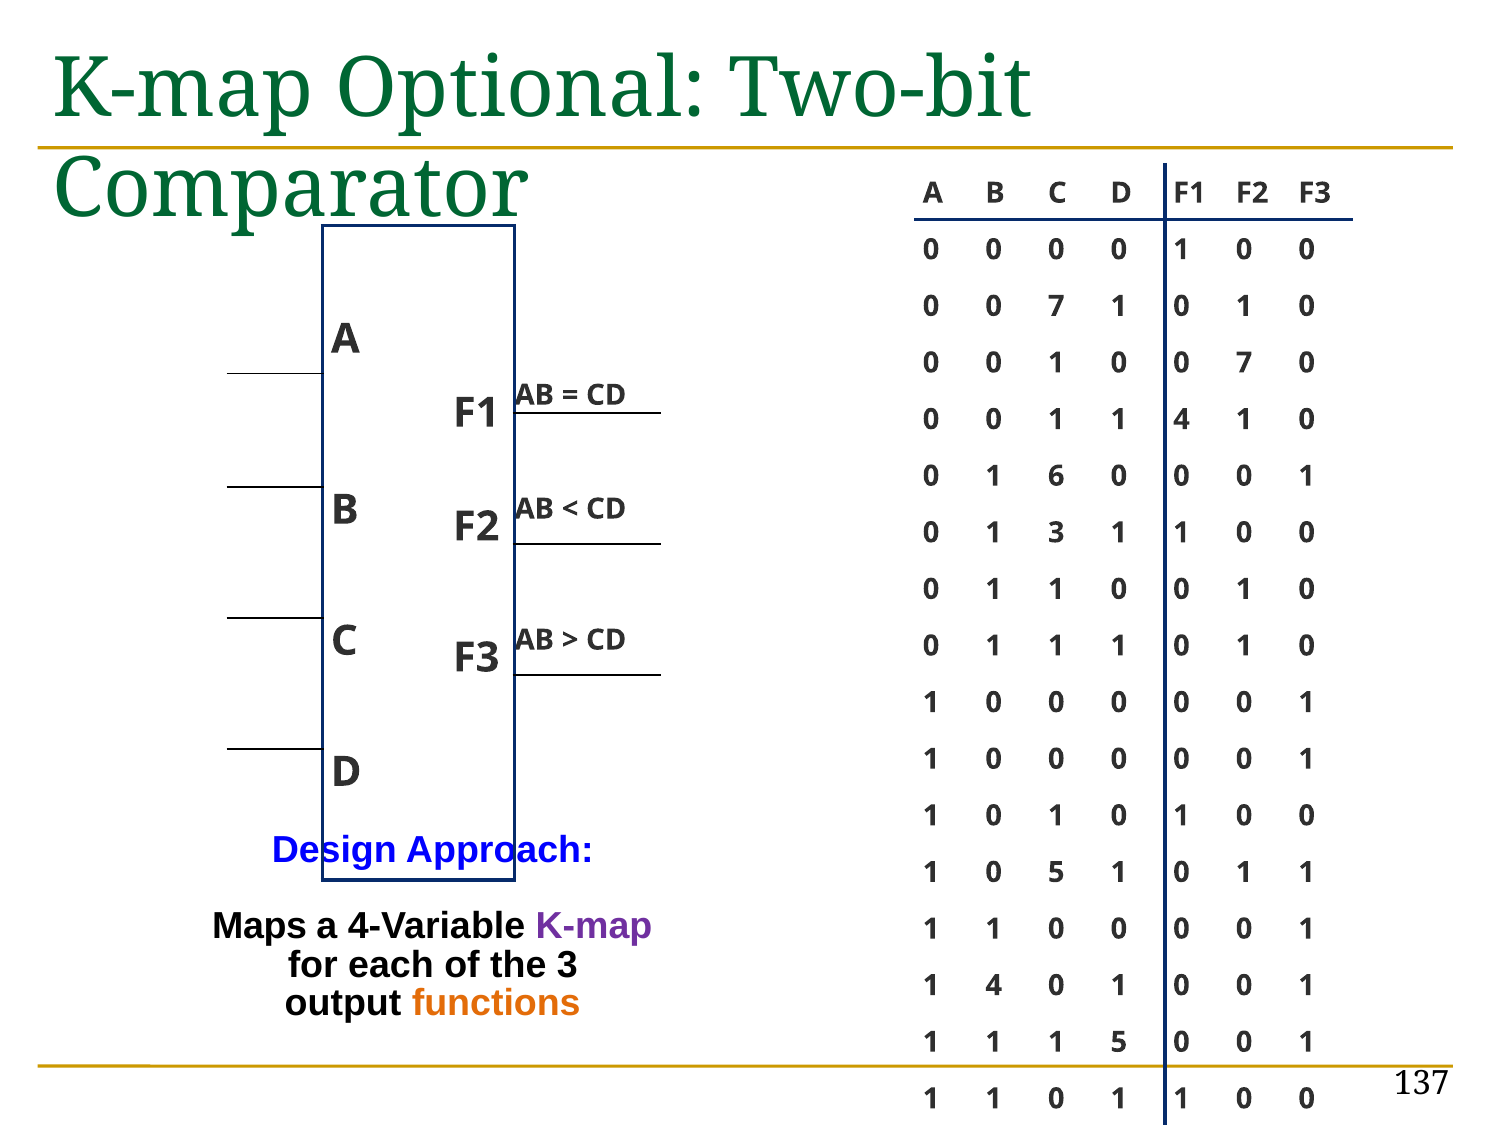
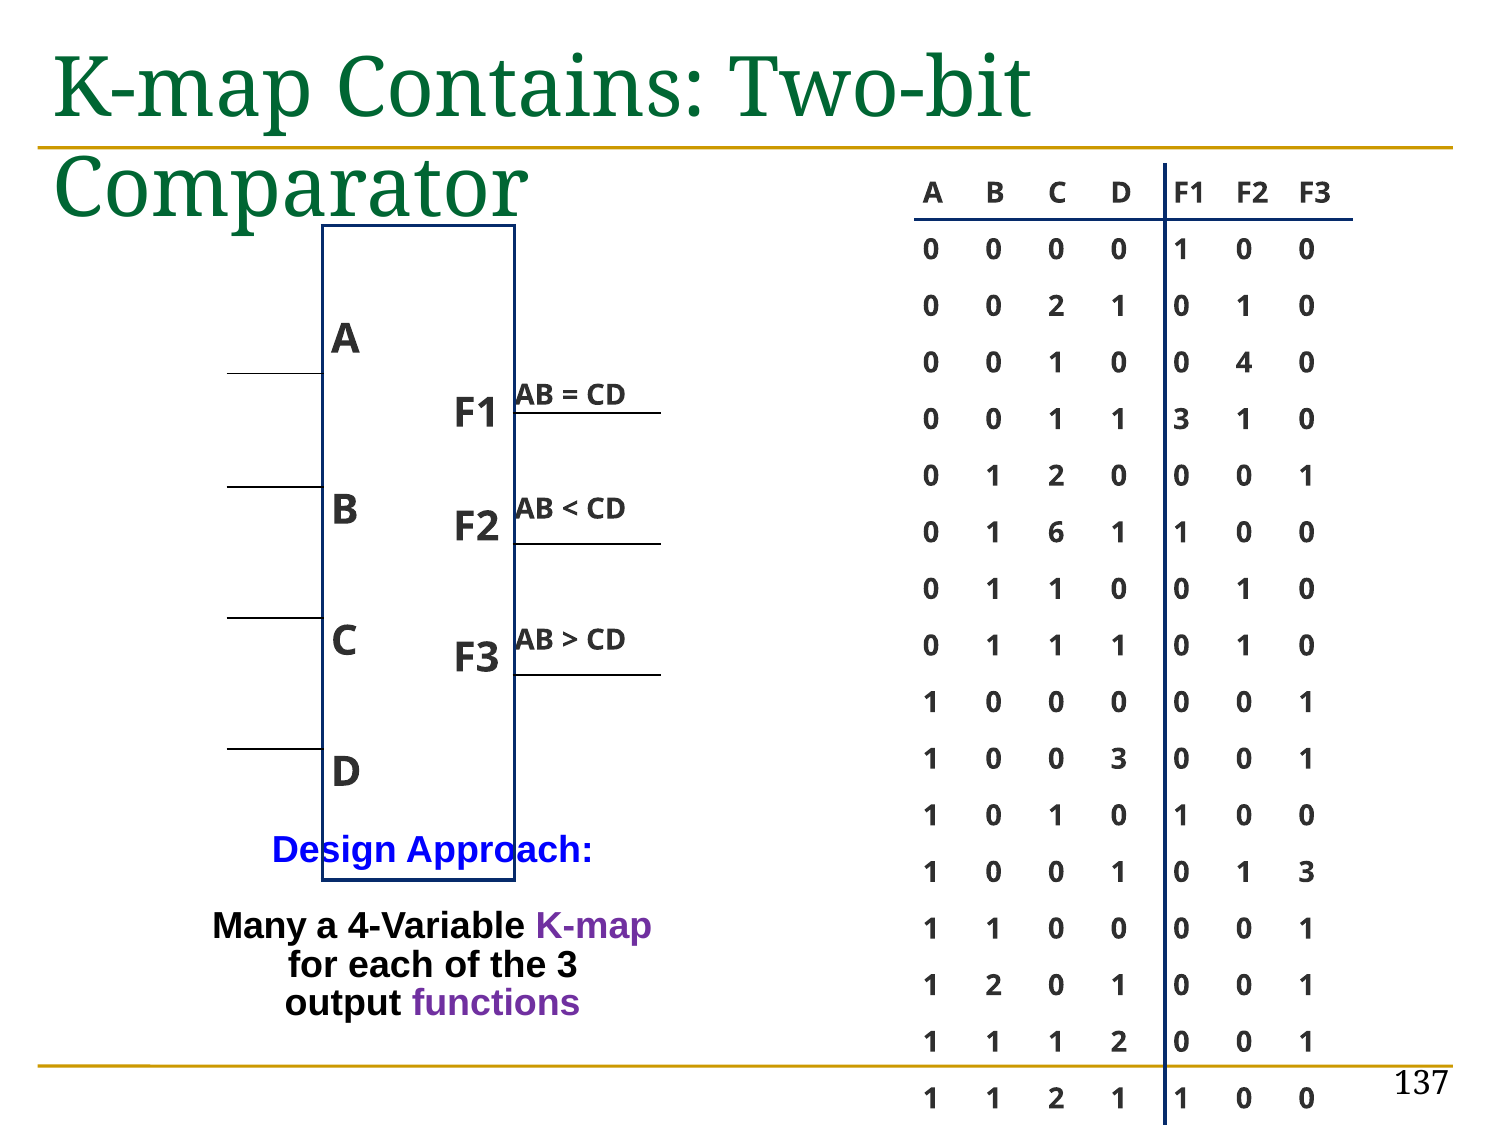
Optional: Optional -> Contains (521, 88)
7: 7 -> 2 (1056, 306)
1 0 0 7: 7 -> 4 (1244, 363)
4: 4 -> 3 (1181, 419)
0 1 6: 6 -> 2 (1056, 476)
1 3: 3 -> 6 (1056, 532)
0: 0 -> 3 (1119, 759)
5: 5 -> 0 (1056, 872)
1: 1 -> 3 (1307, 872)
Maps: Maps -> Many (260, 926)
4: 4 -> 2 (994, 985)
functions colour: orange -> purple (496, 1002)
5: 5 -> 2 (1119, 1041)
0: 0 -> 2 (1056, 1098)
